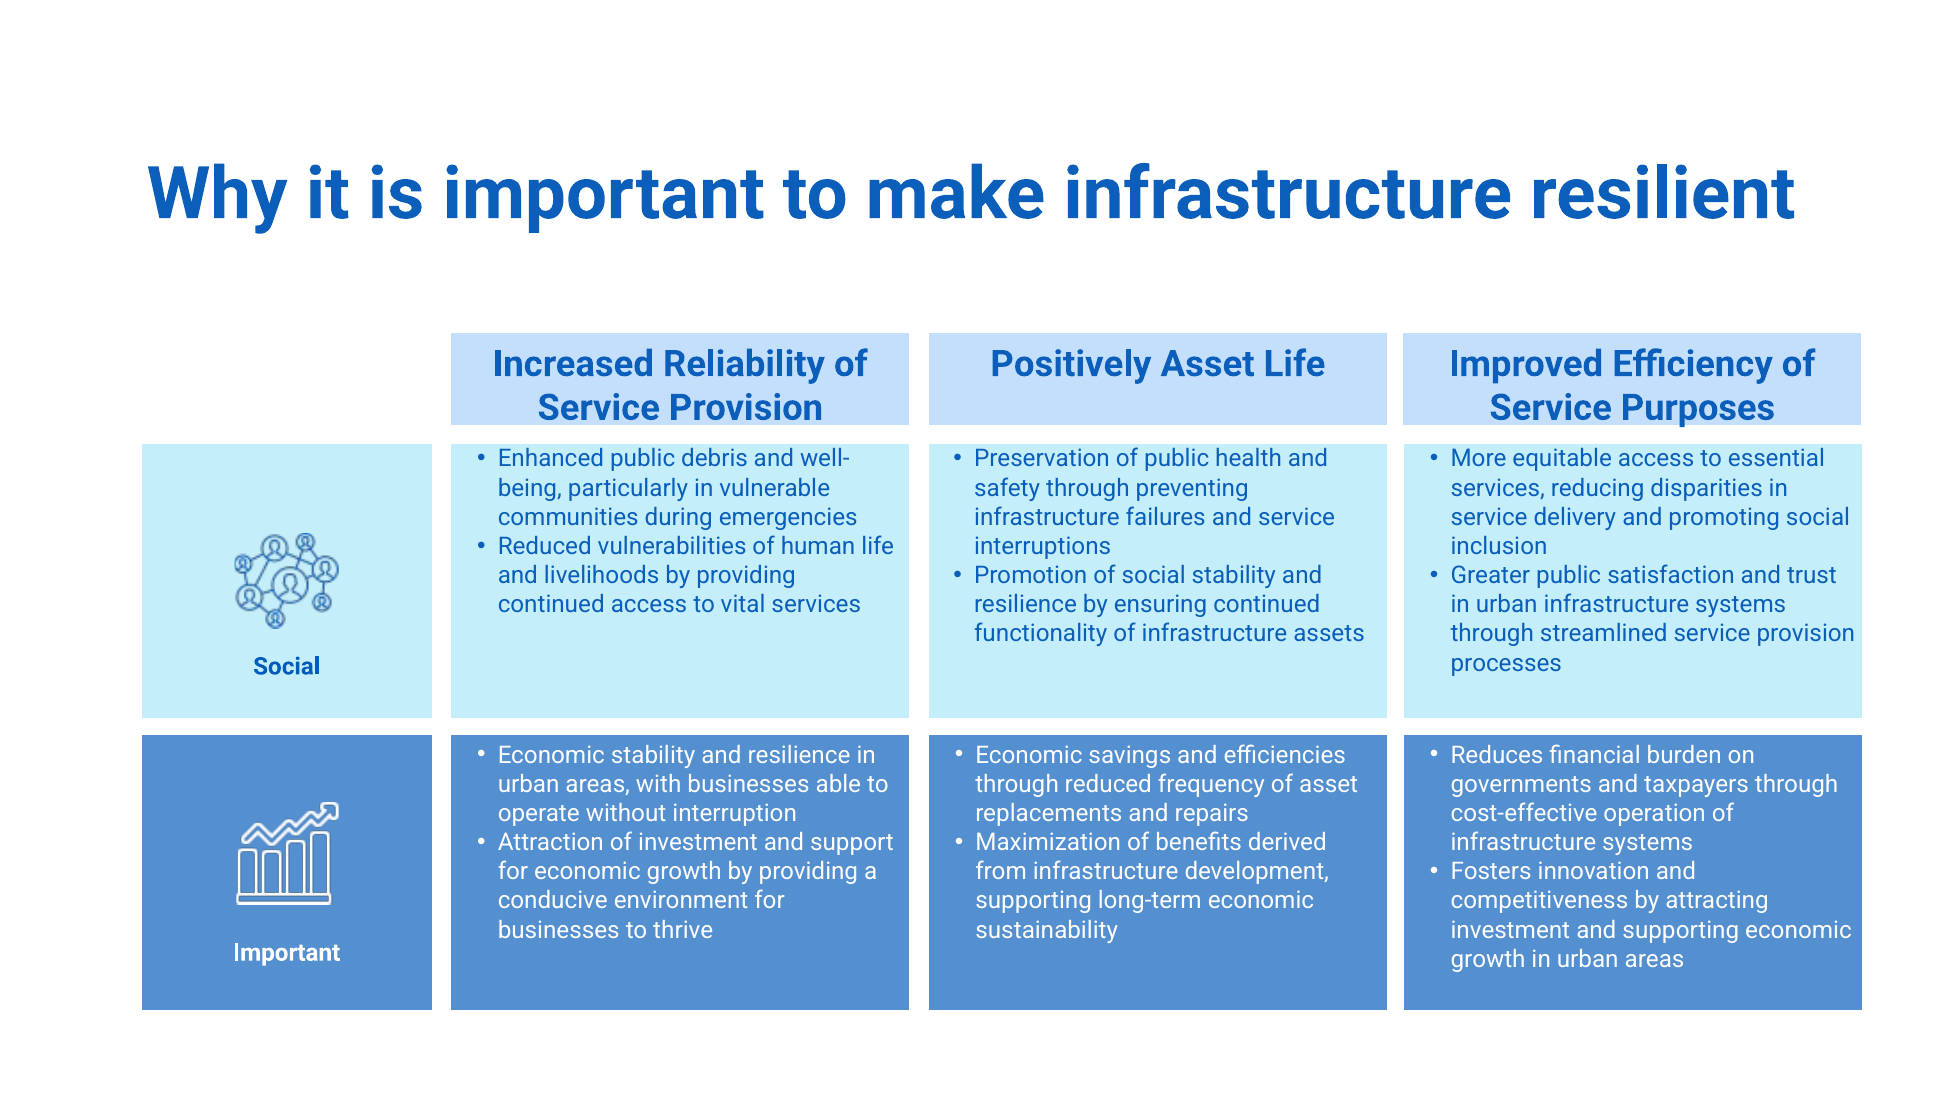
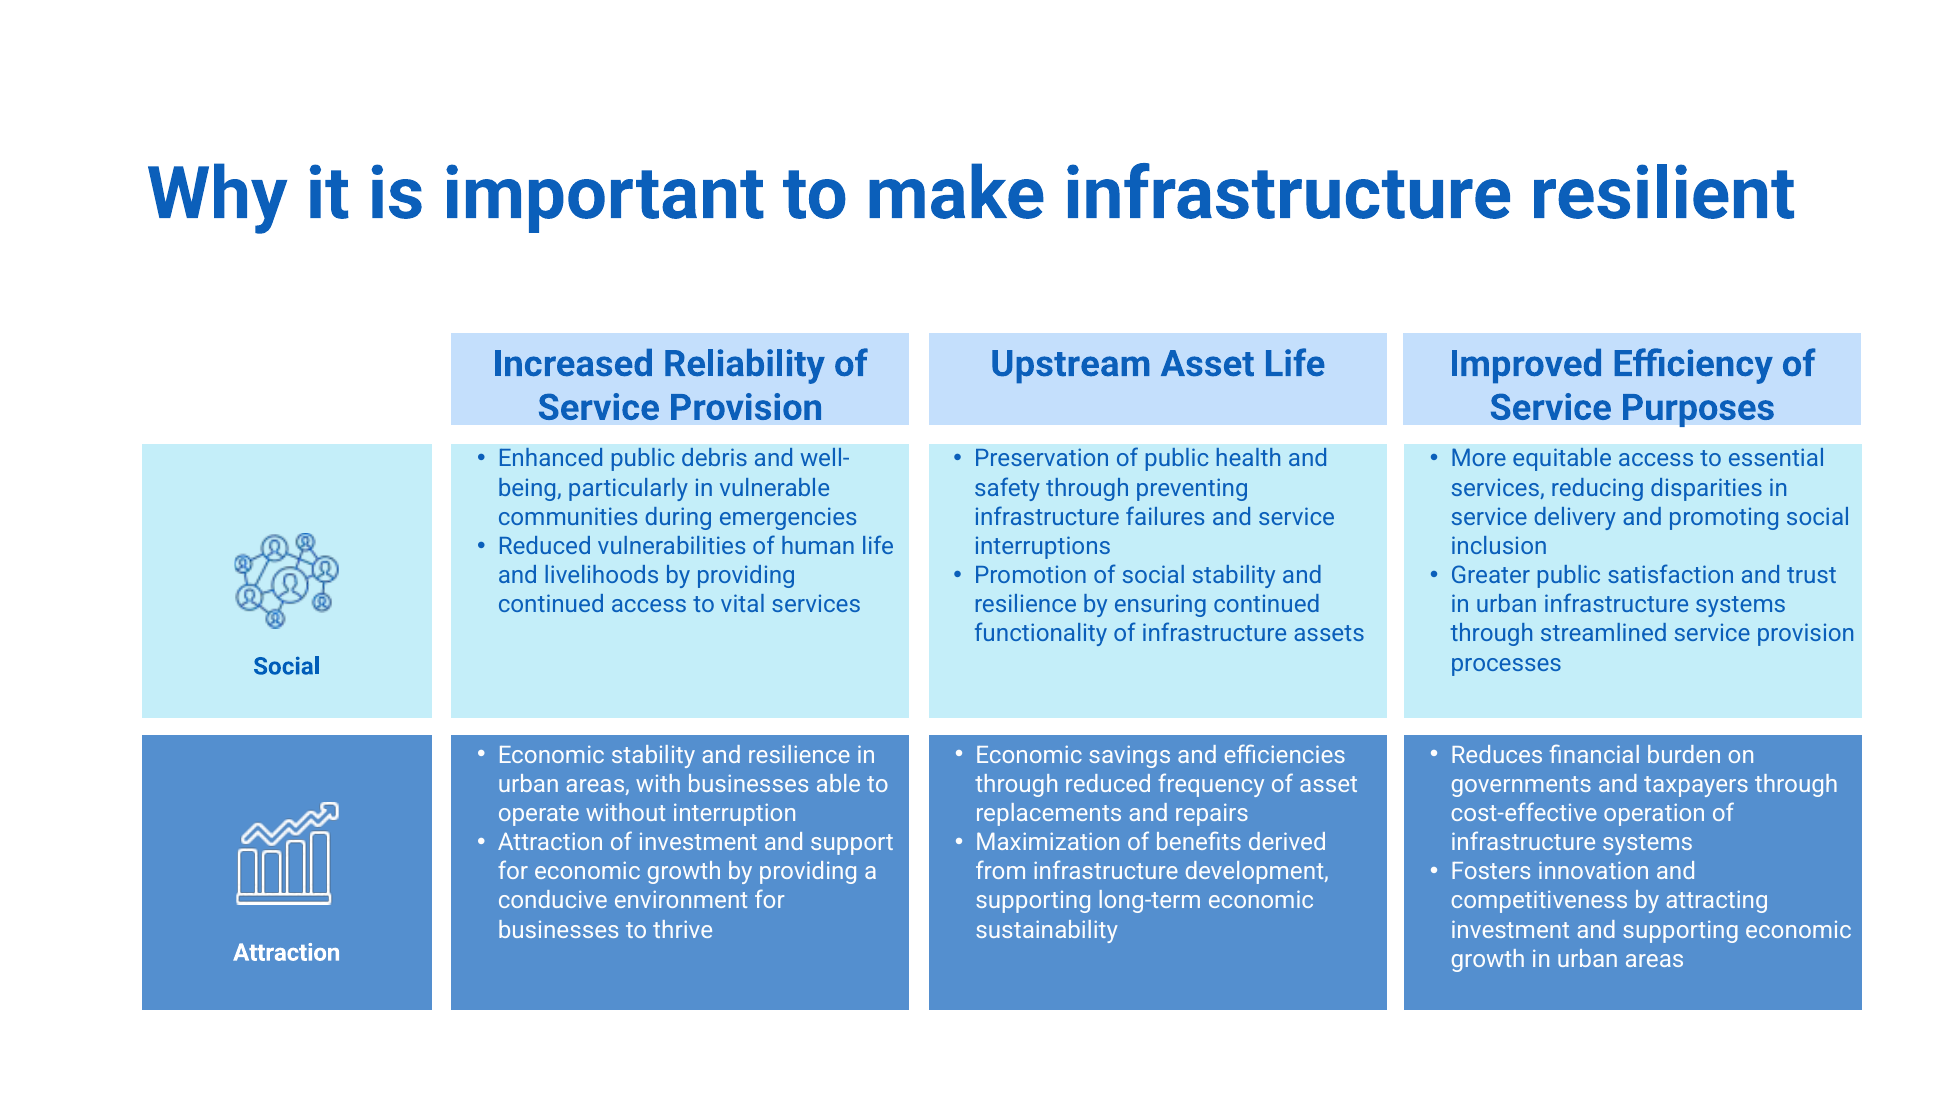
Positively: Positively -> Upstream (1071, 364)
Important: Important -> Attraction (287, 952)
